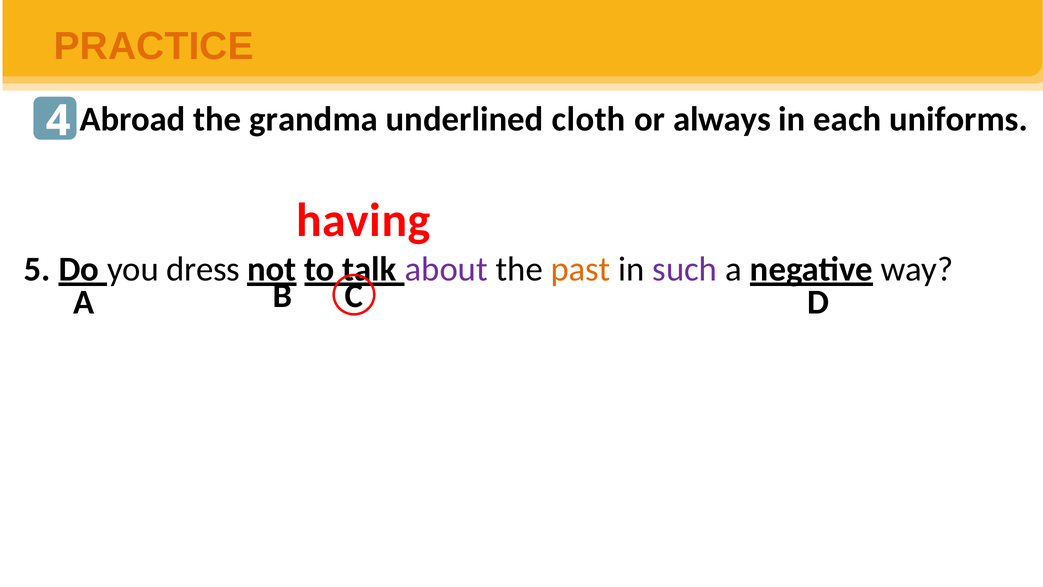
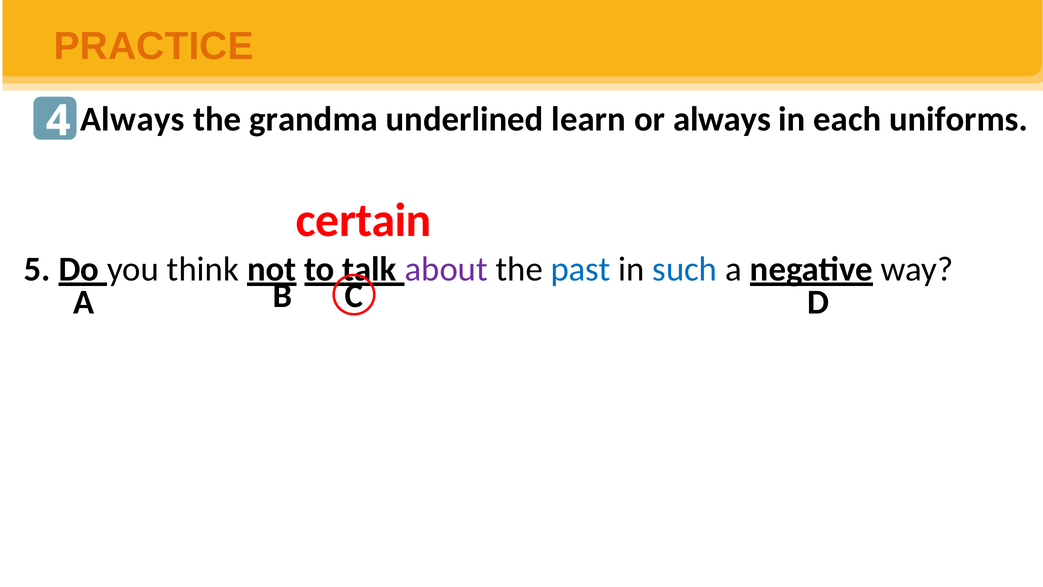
Abroad: Abroad -> Always (132, 119)
cloth: cloth -> learn (589, 119)
having: having -> certain (364, 221)
dress: dress -> think (203, 269)
past colour: orange -> blue (581, 269)
such colour: purple -> blue (685, 269)
